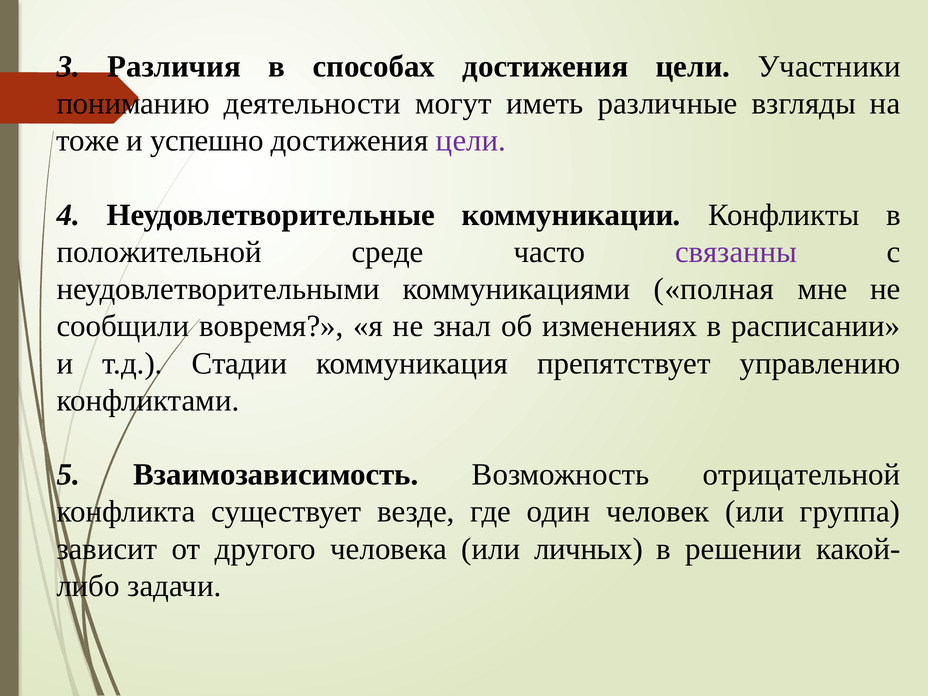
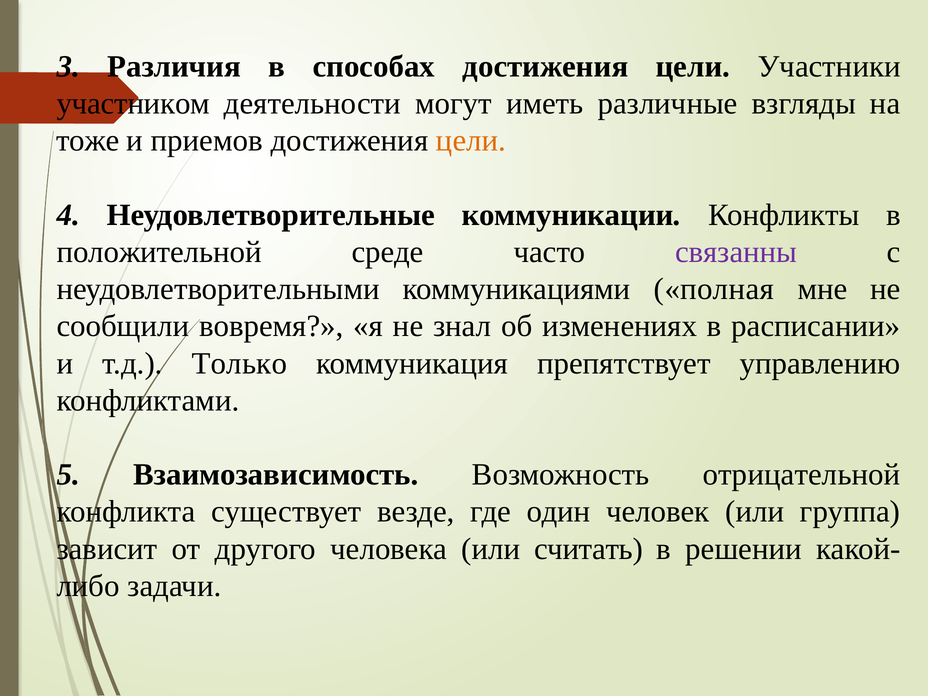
пониманию: пониманию -> участником (133, 103)
успешно: успешно -> приемов (207, 141)
цели colour: purple -> orange (471, 141)
Стадии: Стадии -> Только (239, 363)
личных: личных -> считать (588, 549)
